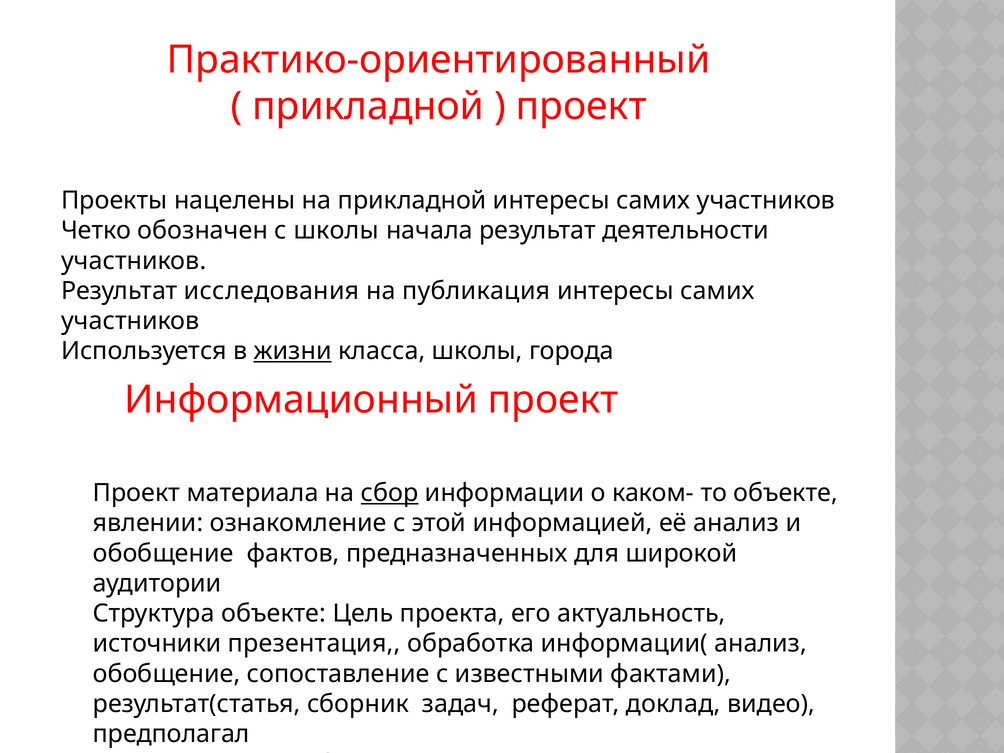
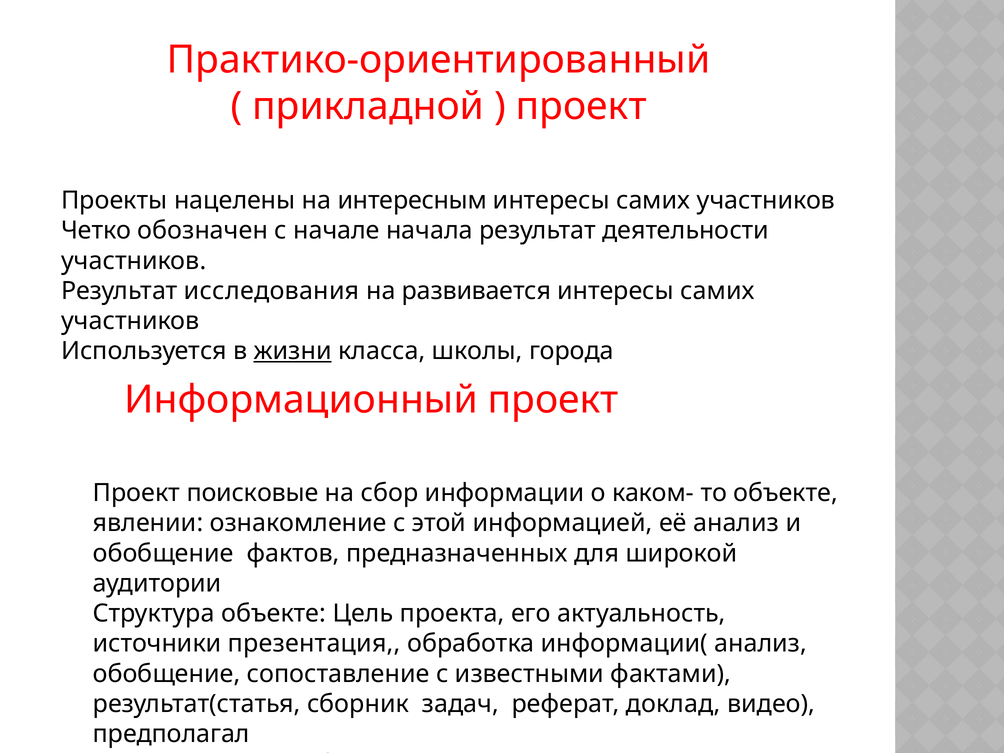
на прикладной: прикладной -> интересным (412, 201)
с школы: школы -> начале (336, 231)
на публикация: публикация -> развивается (476, 291)
материала: материала -> поисковые (253, 493)
сбор underline: present -> none (390, 493)
